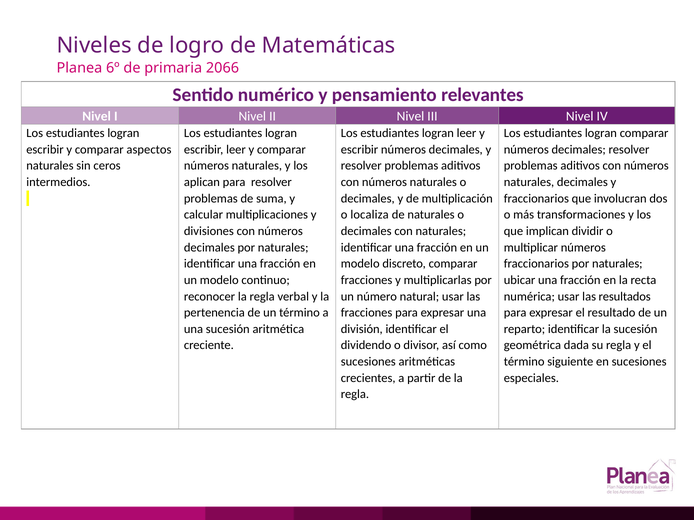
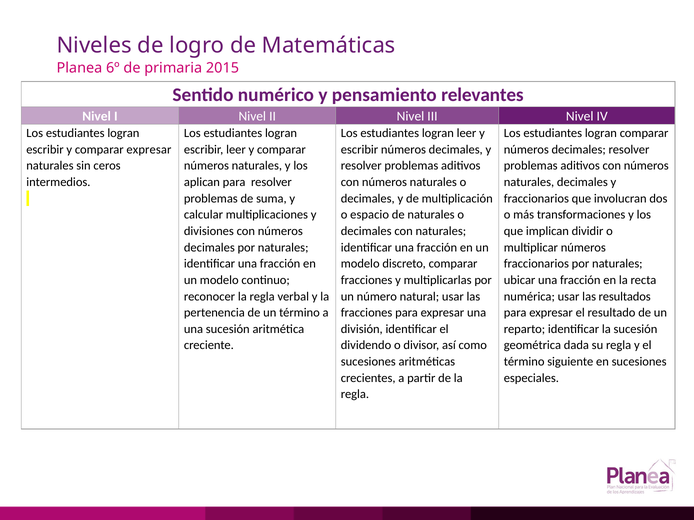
2066: 2066 -> 2015 (223, 68)
comparar aspectos: aspectos -> expresar (149, 150)
localiza: localiza -> espacio (370, 215)
